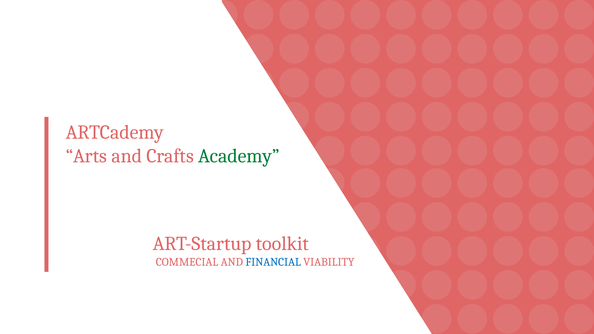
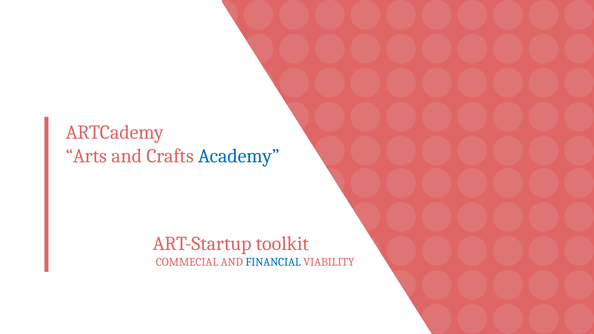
Academy colour: green -> blue (239, 156)
